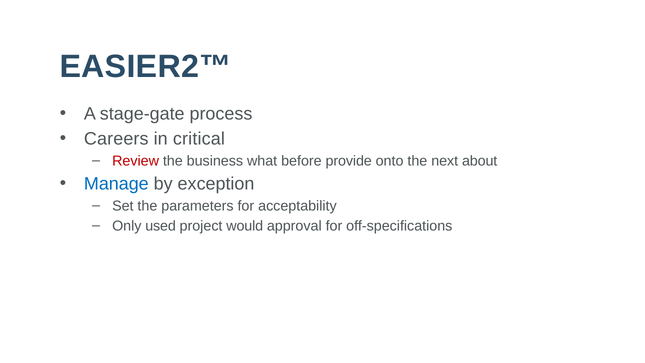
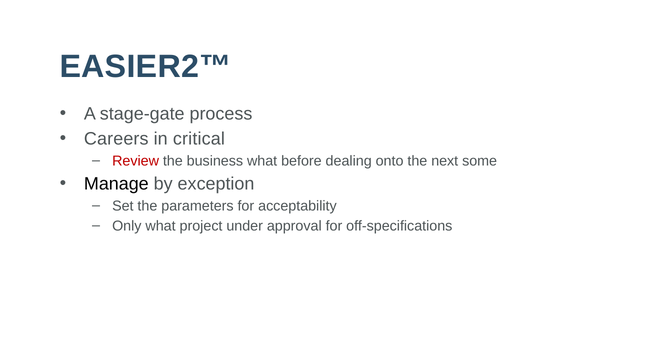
provide: provide -> dealing (349, 161)
about: about -> some (480, 161)
Manage colour: blue -> black (116, 184)
Only used: used -> what (161, 226)
would: would -> under (245, 226)
